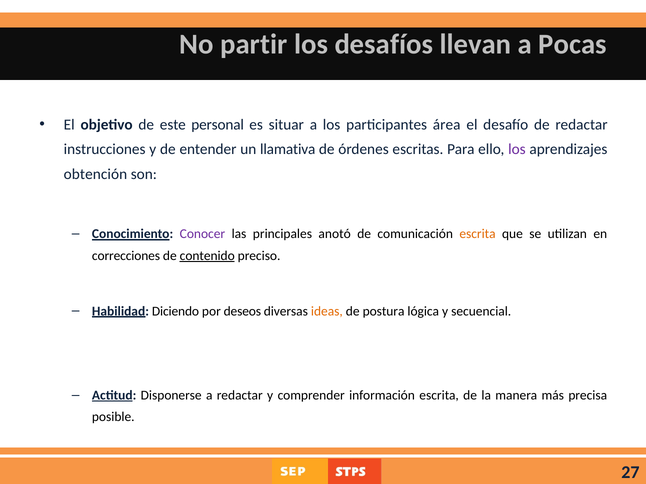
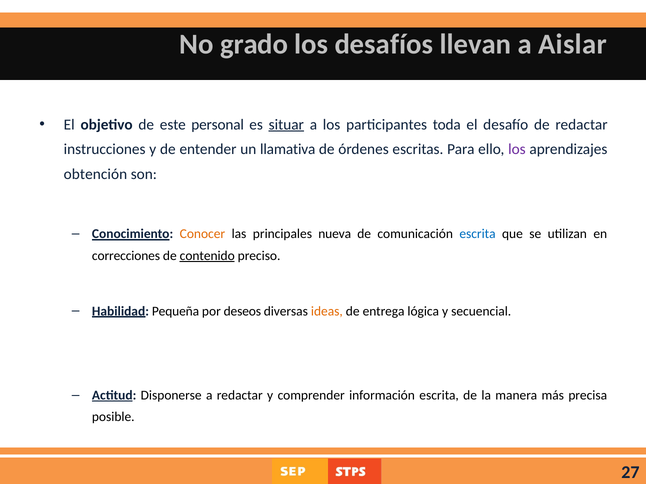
partir: partir -> grado (254, 45)
Pocas: Pocas -> Aislar (572, 45)
situar underline: none -> present (286, 125)
área: área -> toda (447, 125)
Conocer colour: purple -> orange (202, 234)
anotó: anotó -> nueva (335, 234)
escrita colour: orange -> blue (478, 234)
Diciendo: Diciendo -> Pequeña (176, 311)
postura: postura -> entrega (384, 311)
